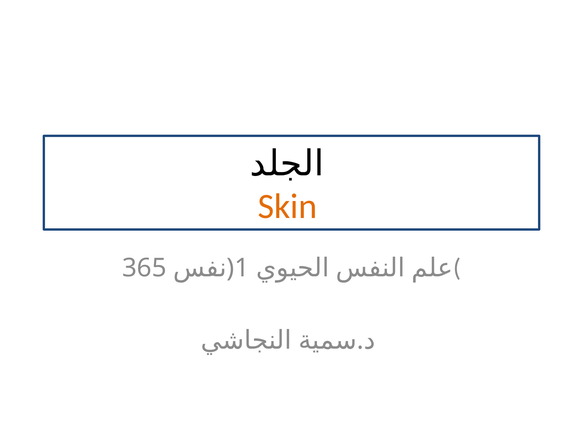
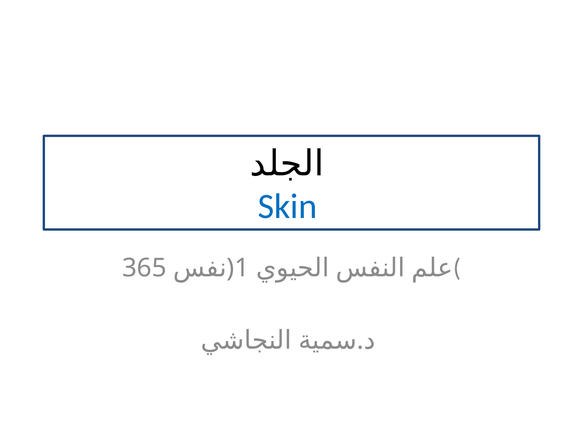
Skin colour: orange -> blue (287, 207)
